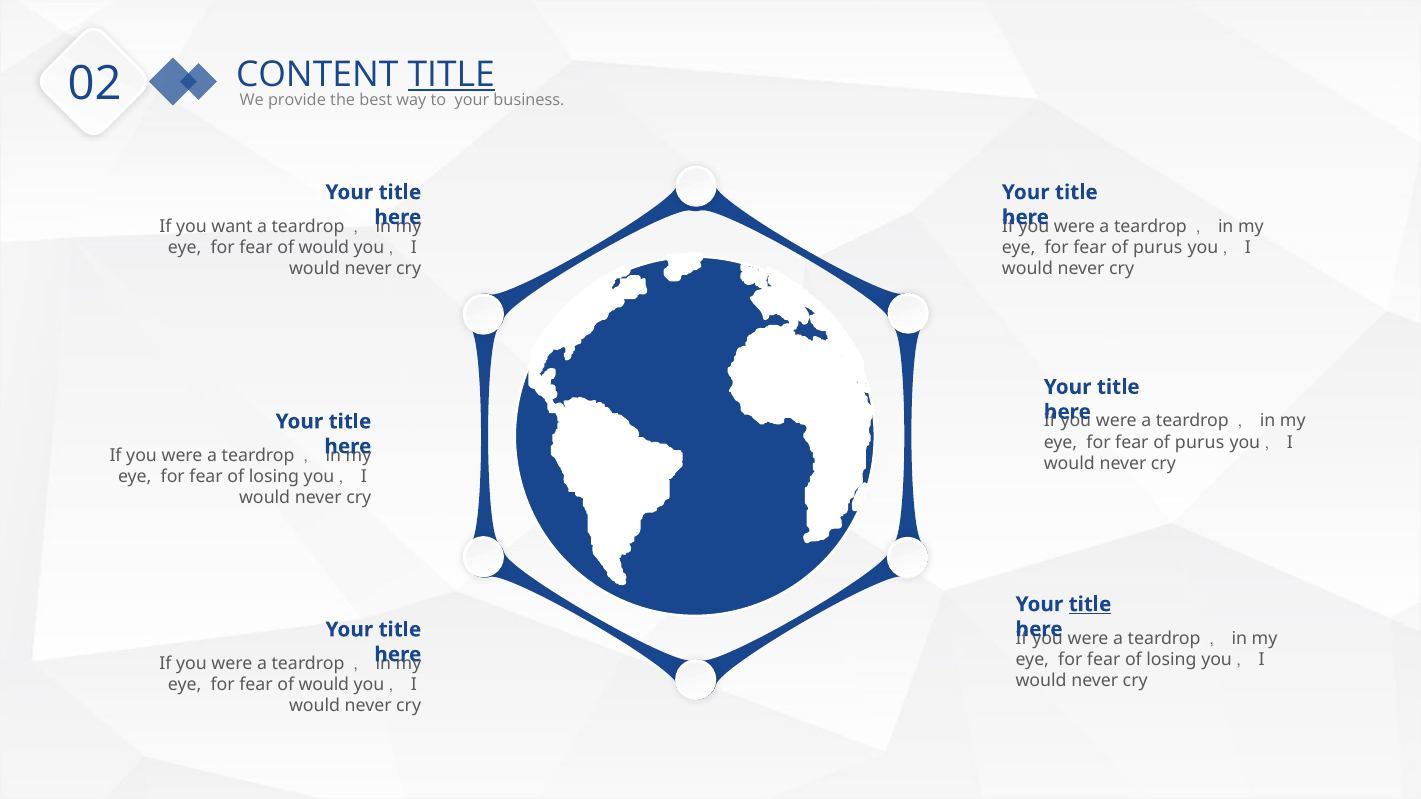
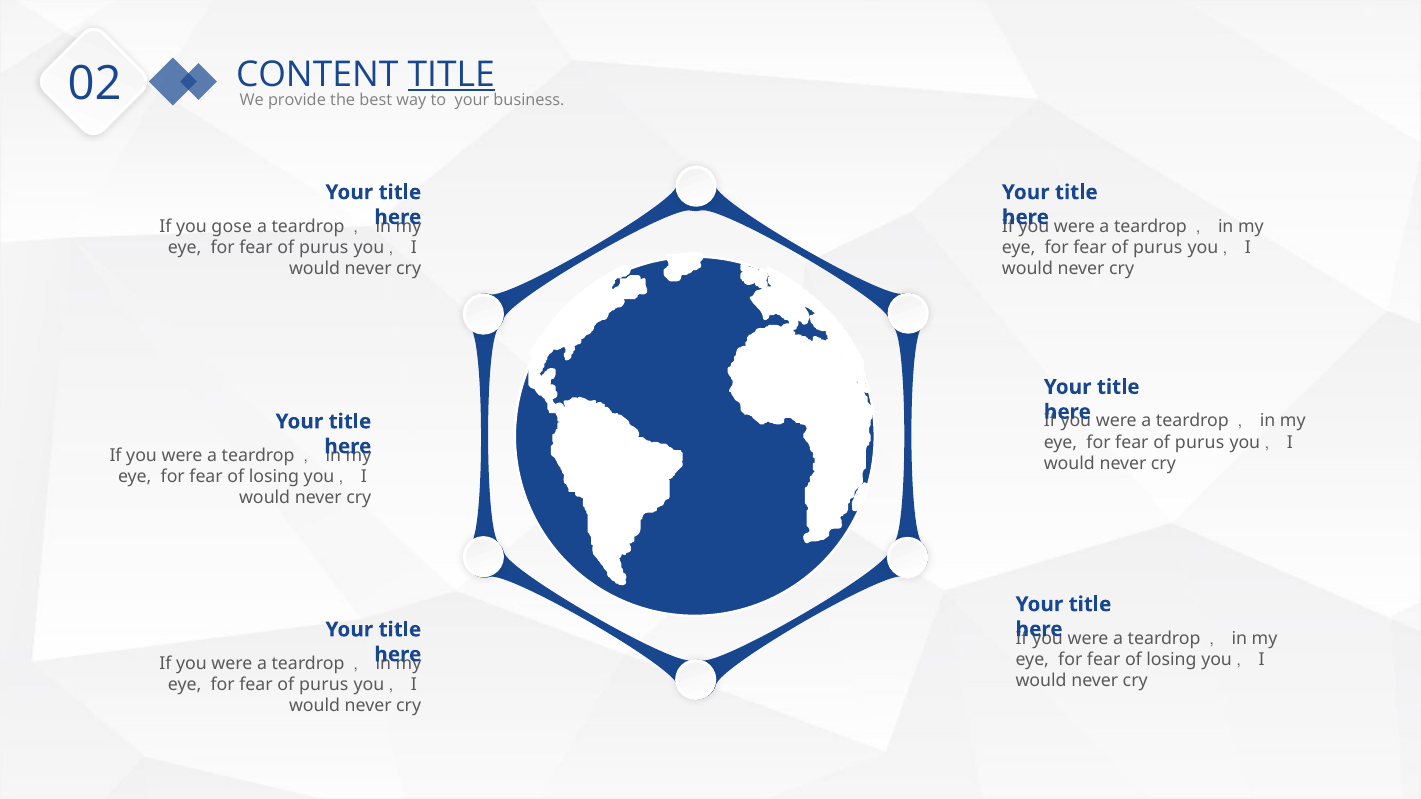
want: want -> gose (232, 226)
would: would -> purus (324, 248)
title underline: present -> none (1090, 605)
would: would -> purus (324, 685)
